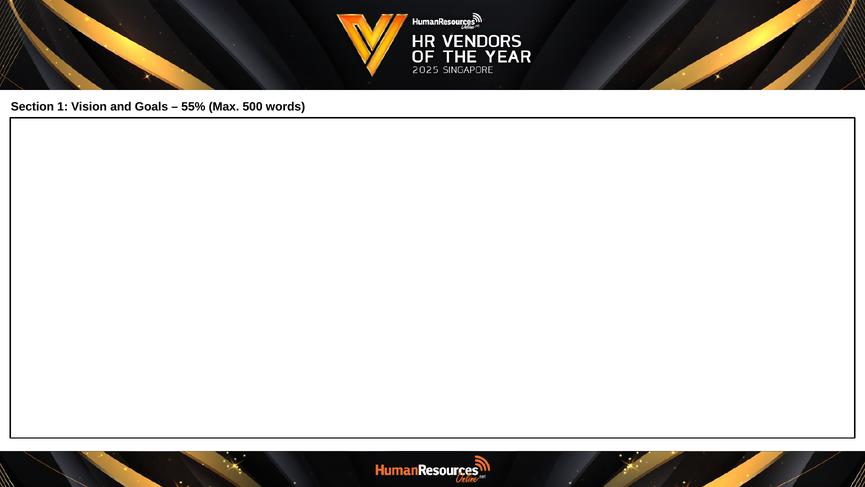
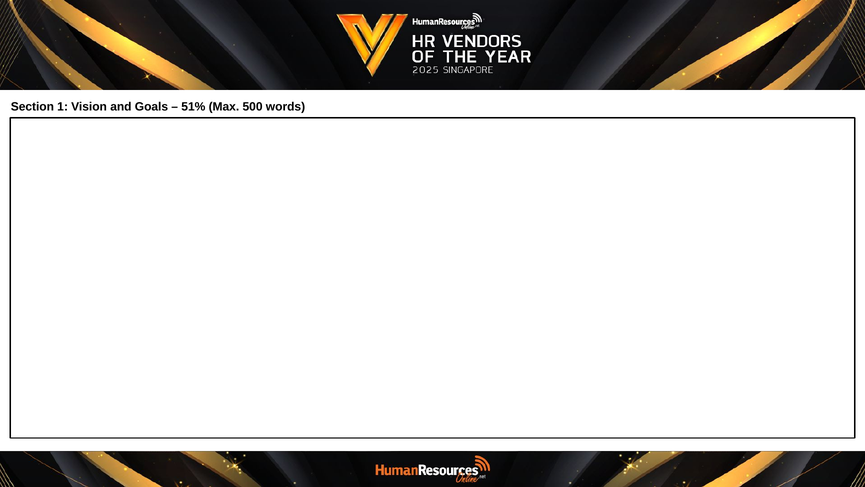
55%: 55% -> 51% (193, 107)
